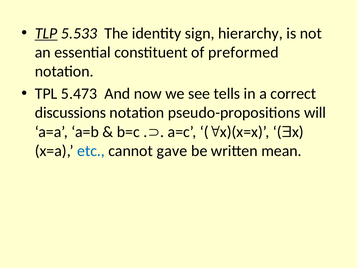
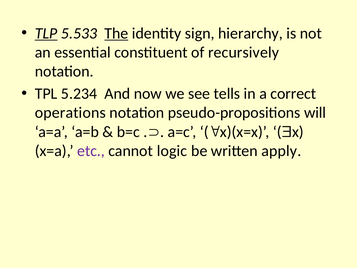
The underline: none -> present (116, 33)
preformed: preformed -> recursively (243, 52)
5.473: 5.473 -> 5.234 (79, 94)
discussions: discussions -> operations (70, 113)
etc colour: blue -> purple (91, 151)
gave: gave -> logic (172, 151)
mean: mean -> apply (281, 151)
